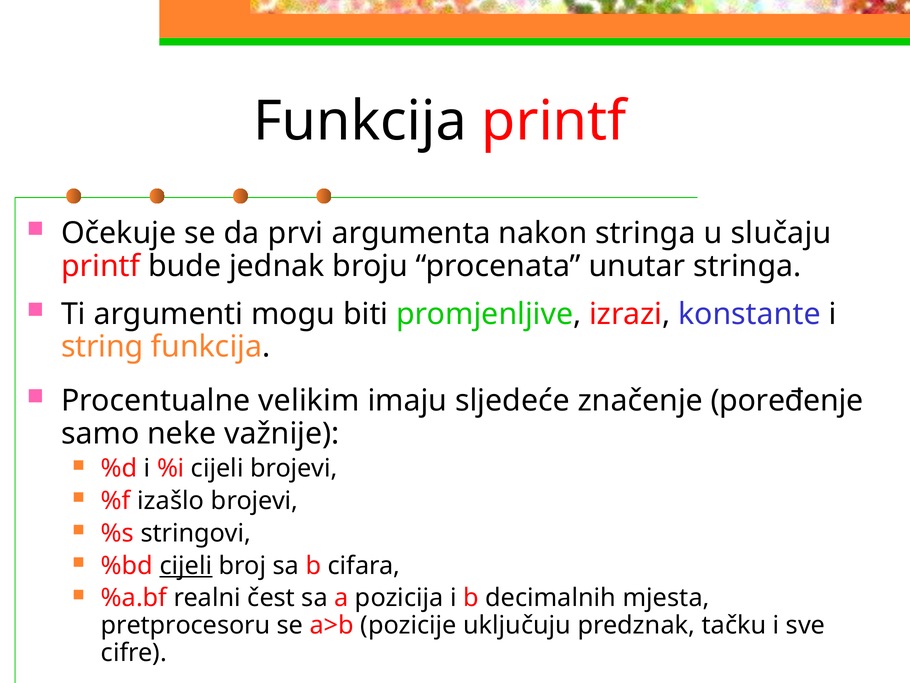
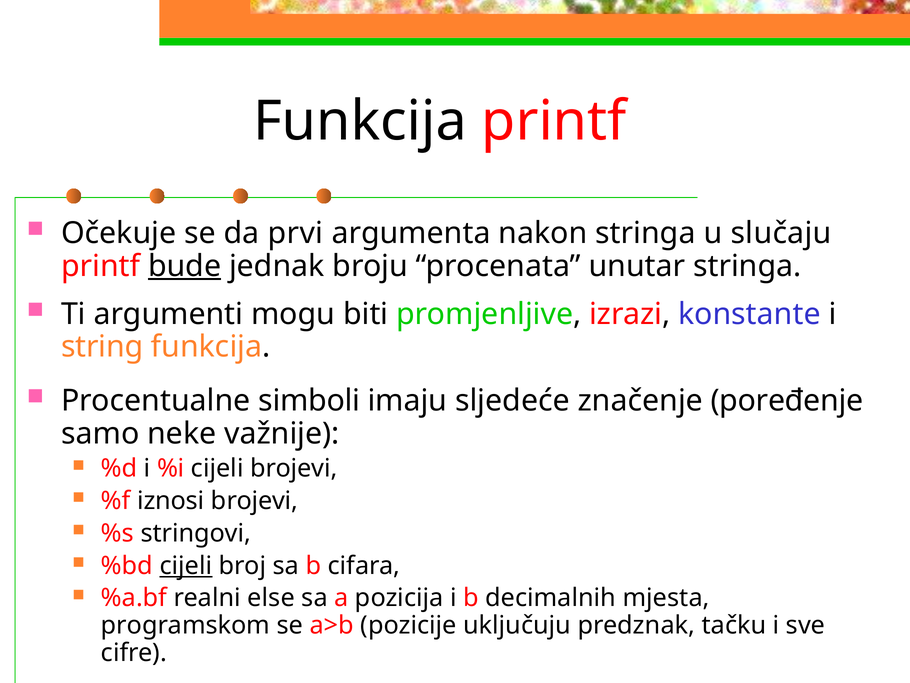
bude underline: none -> present (185, 266)
velikim: velikim -> simboli (309, 400)
izašlo: izašlo -> iznosi (171, 501)
čest: čest -> else (271, 598)
pretprocesoru: pretprocesoru -> programskom (186, 625)
